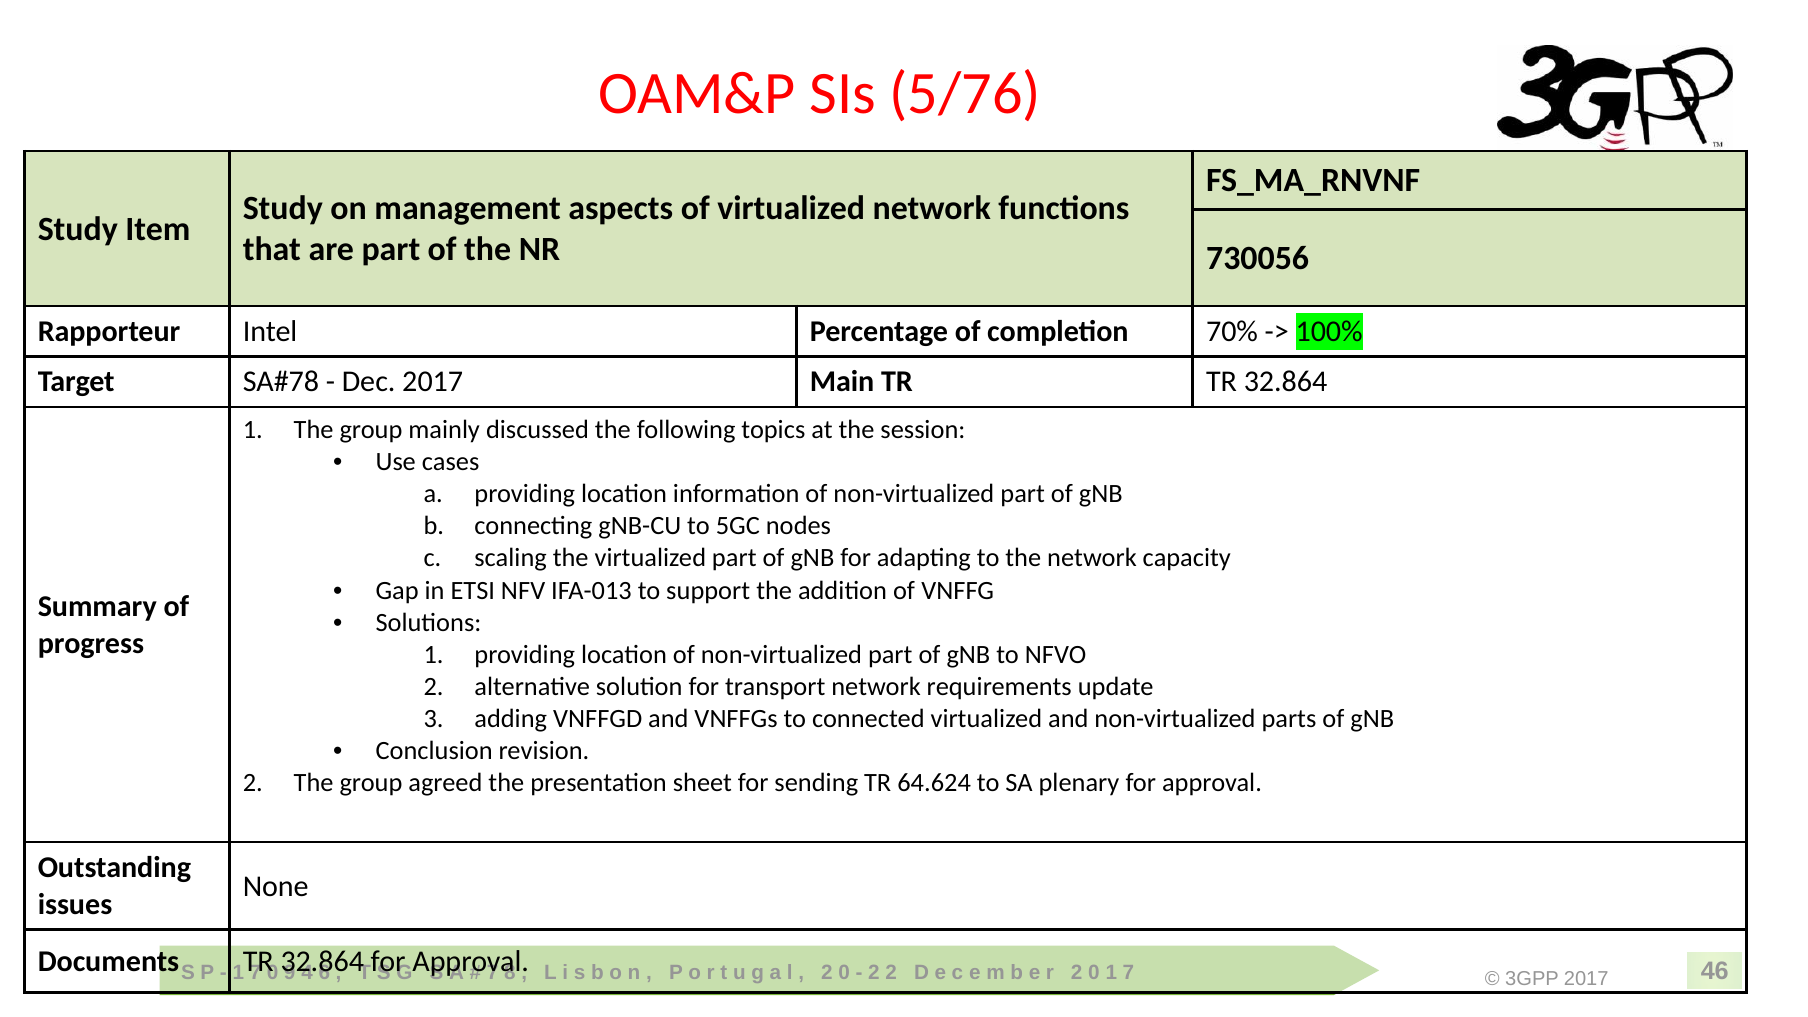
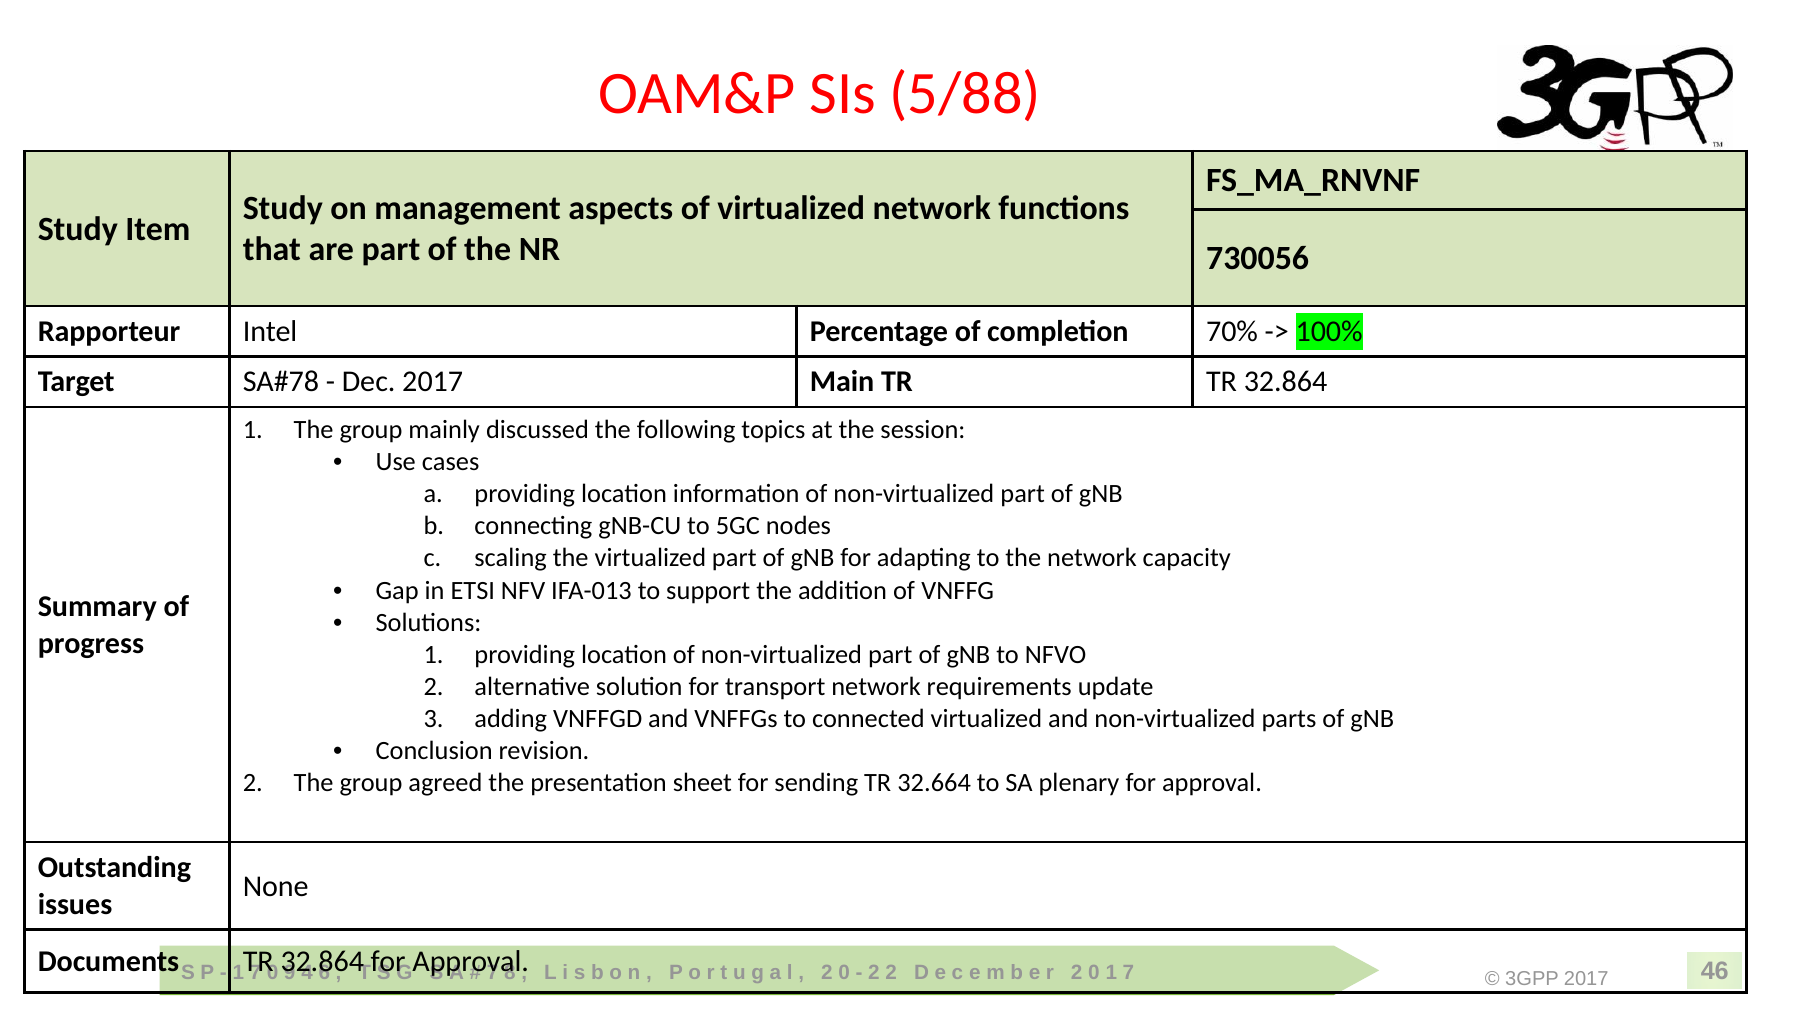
5/76: 5/76 -> 5/88 (965, 94)
64.624: 64.624 -> 32.664 (934, 783)
